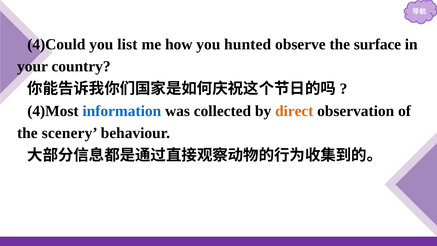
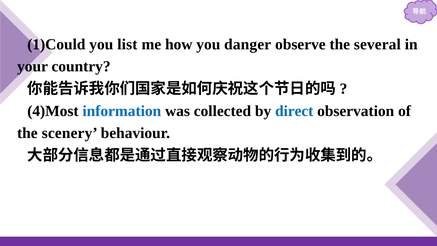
4)Could: 4)Could -> 1)Could (56, 44)
hunted: hunted -> danger (248, 44)
surface: surface -> several (377, 44)
direct colour: orange -> blue (294, 111)
